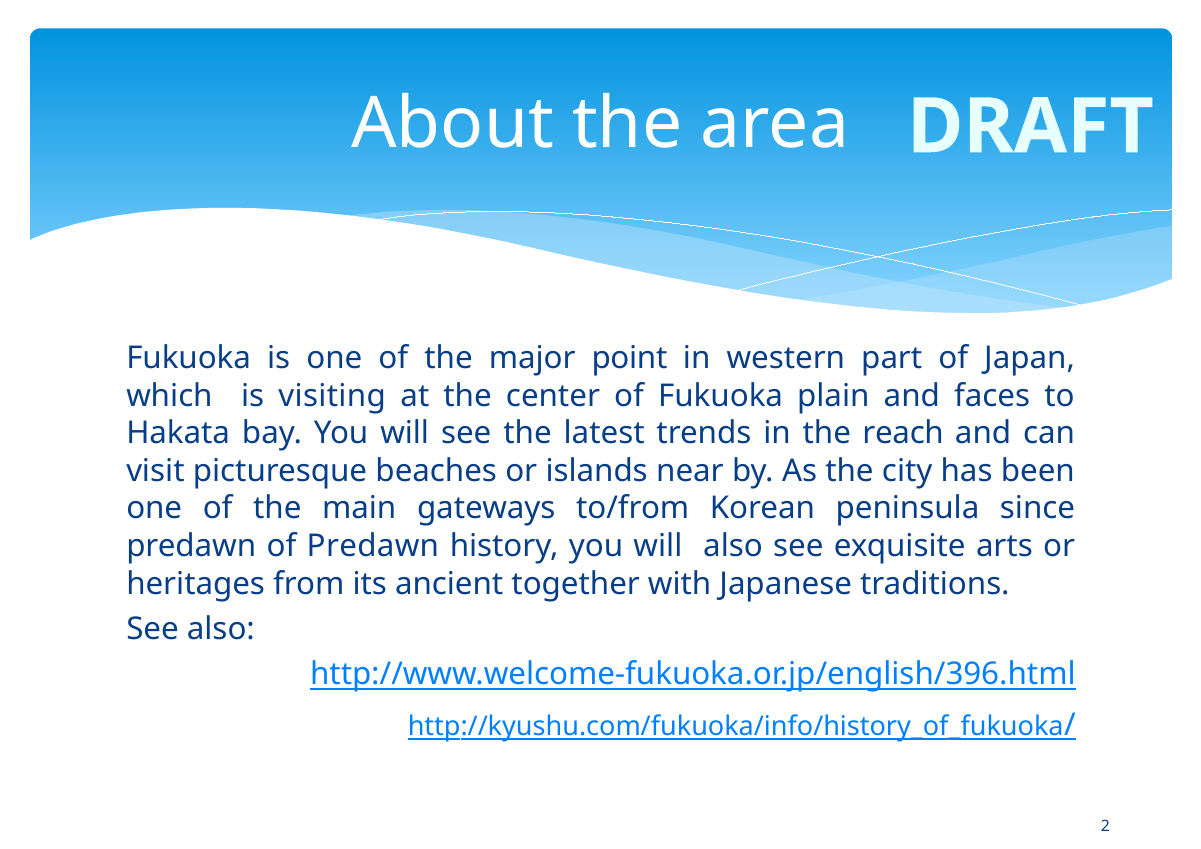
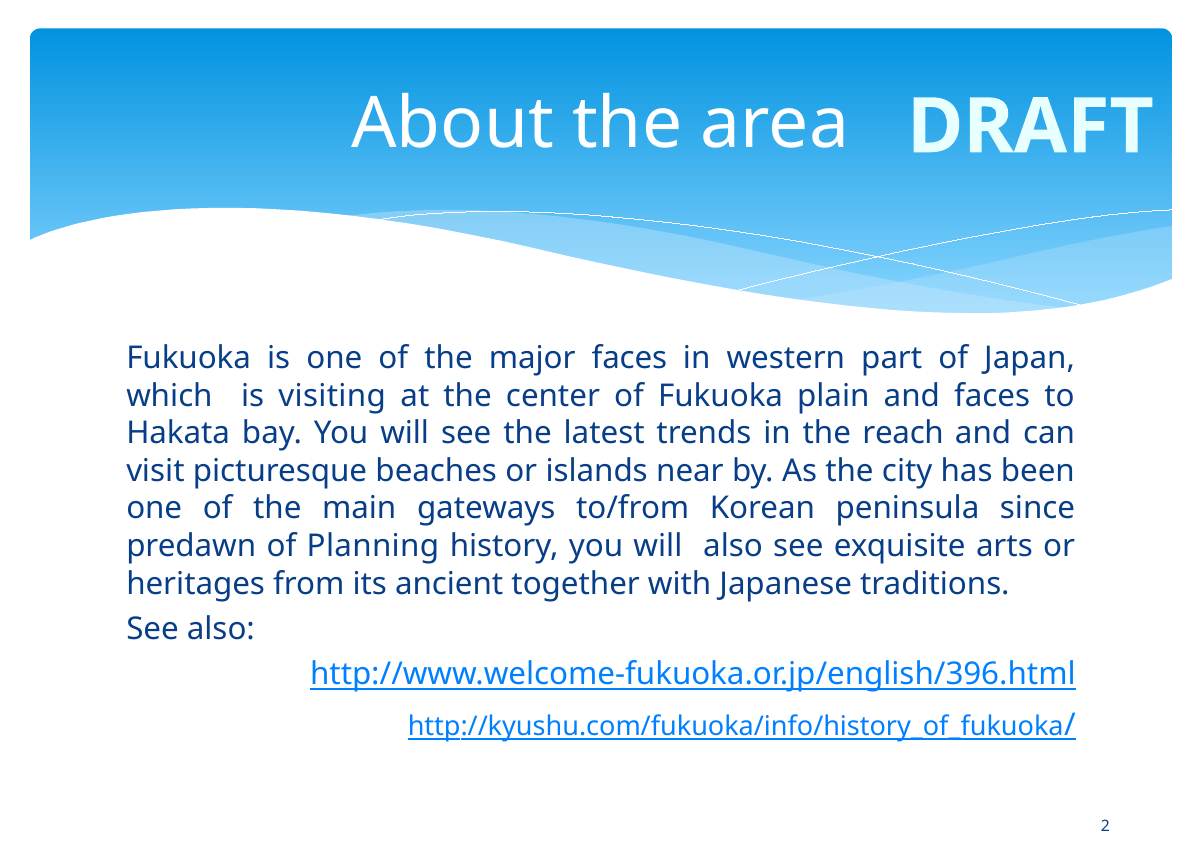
major point: point -> faces (629, 358)
of Predawn: Predawn -> Planning (373, 546)
